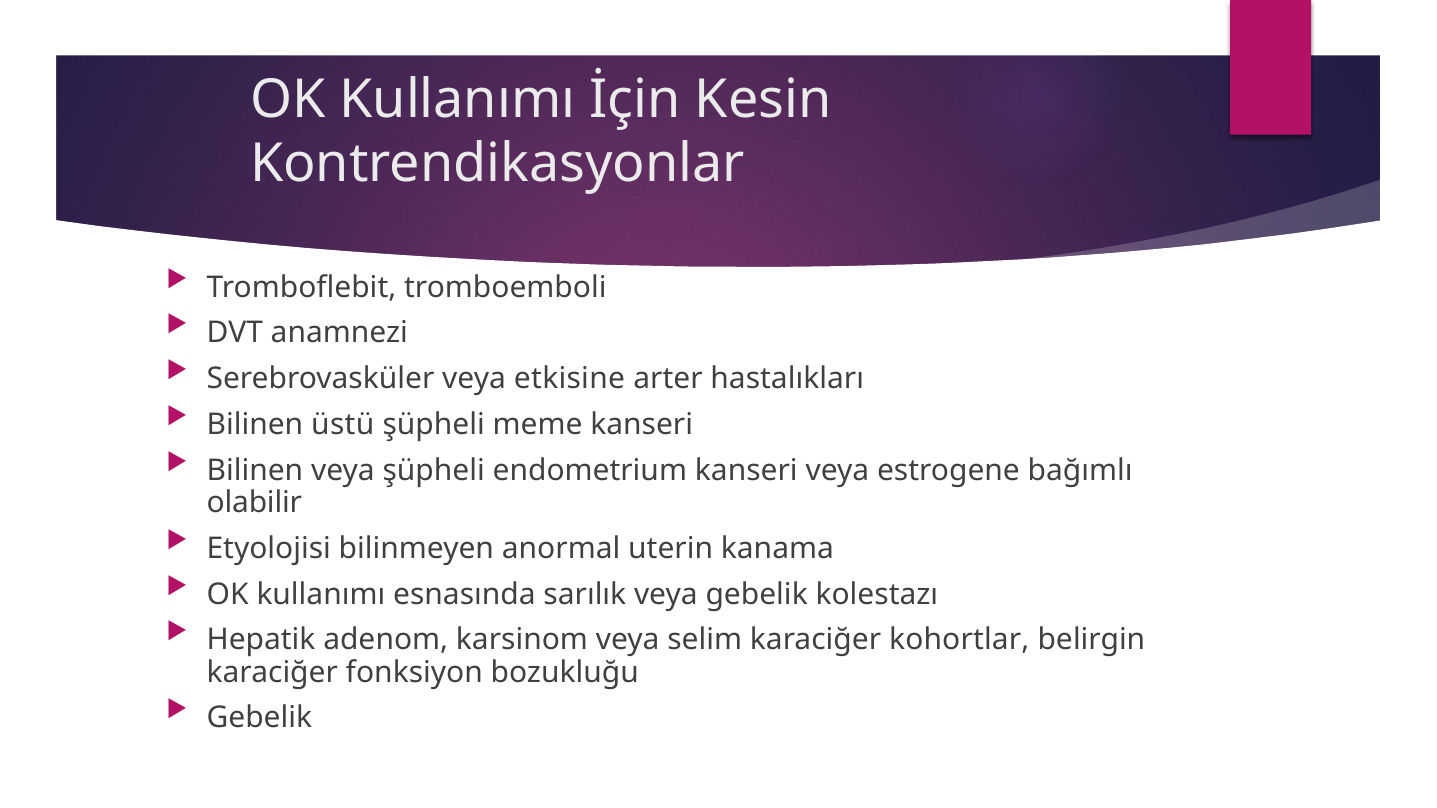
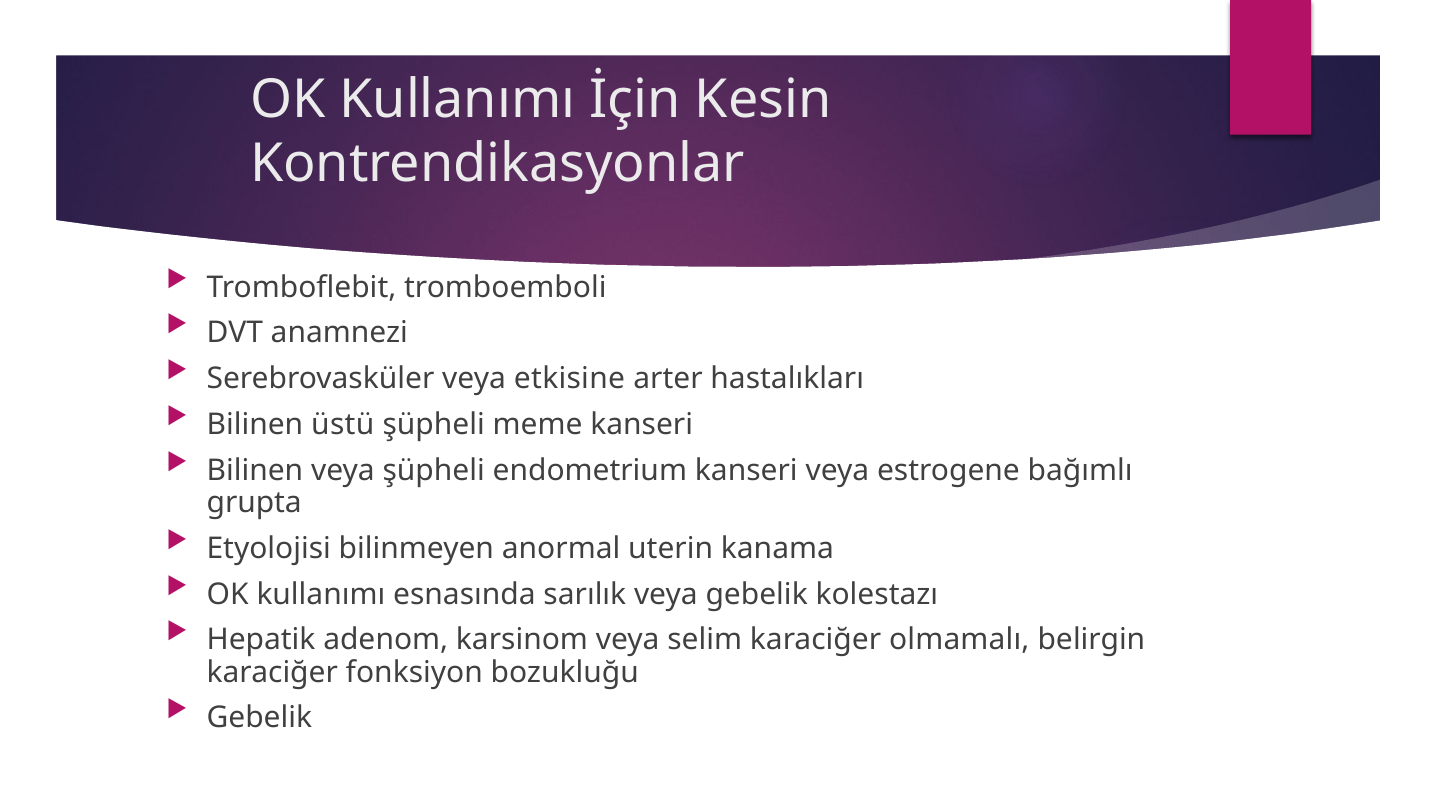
olabilir: olabilir -> grupta (254, 503)
kohortlar: kohortlar -> olmamalı (959, 640)
